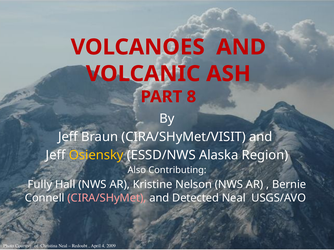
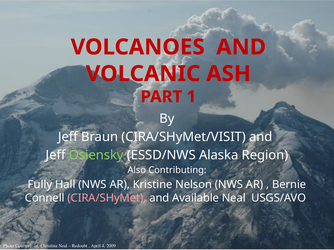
8: 8 -> 1 (191, 97)
Osiensky colour: yellow -> light green (96, 155)
Detected: Detected -> Available (196, 198)
